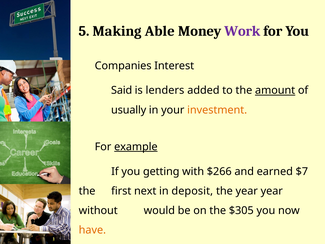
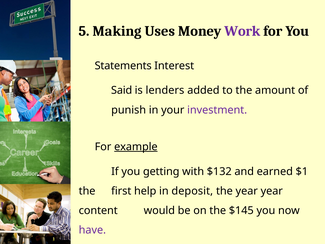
Able: Able -> Uses (160, 31)
Companies: Companies -> Statements (123, 66)
amount underline: present -> none (275, 90)
usually: usually -> punish (129, 110)
investment colour: orange -> purple (217, 110)
$266: $266 -> $132 (219, 171)
$7: $7 -> $1 (302, 171)
next: next -> help (145, 191)
without: without -> content (98, 210)
$305: $305 -> $145 (241, 210)
have colour: orange -> purple (92, 230)
